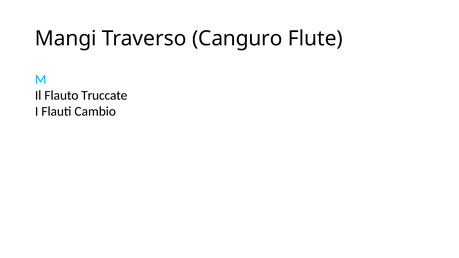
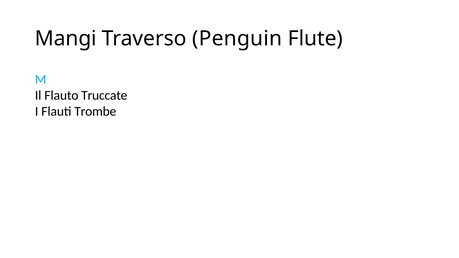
Canguro: Canguro -> Penguin (237, 39)
Cambio: Cambio -> Trombe (95, 111)
